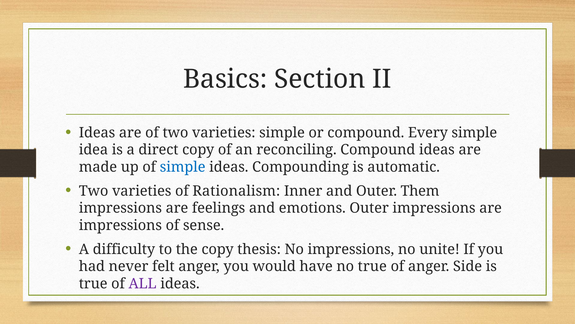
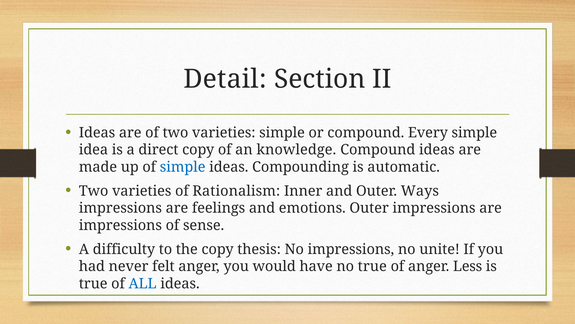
Basics: Basics -> Detail (225, 79)
reconciling: reconciling -> knowledge (296, 150)
Them: Them -> Ways (420, 191)
Side: Side -> Less (468, 266)
ALL colour: purple -> blue (143, 283)
